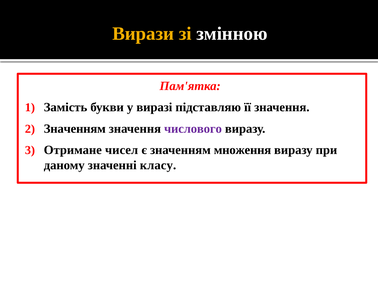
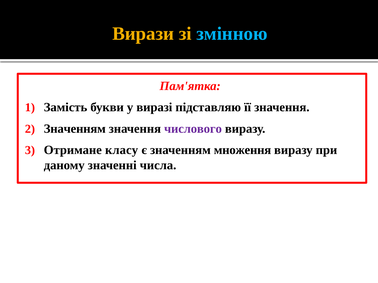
змінною colour: white -> light blue (232, 34)
чисел: чисел -> класу (122, 150)
класу: класу -> числа (158, 165)
